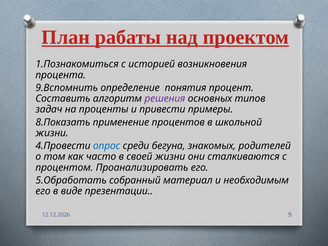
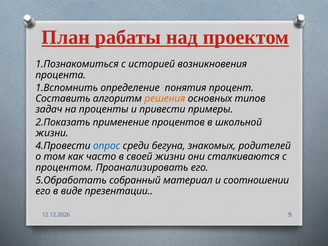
9.Вспомнить: 9.Вспомнить -> 1.Вспомнить (67, 88)
решения colour: purple -> orange (165, 99)
8.Показать: 8.Показать -> 2.Показать (63, 122)
необходимым: необходимым -> соотношении (256, 180)
